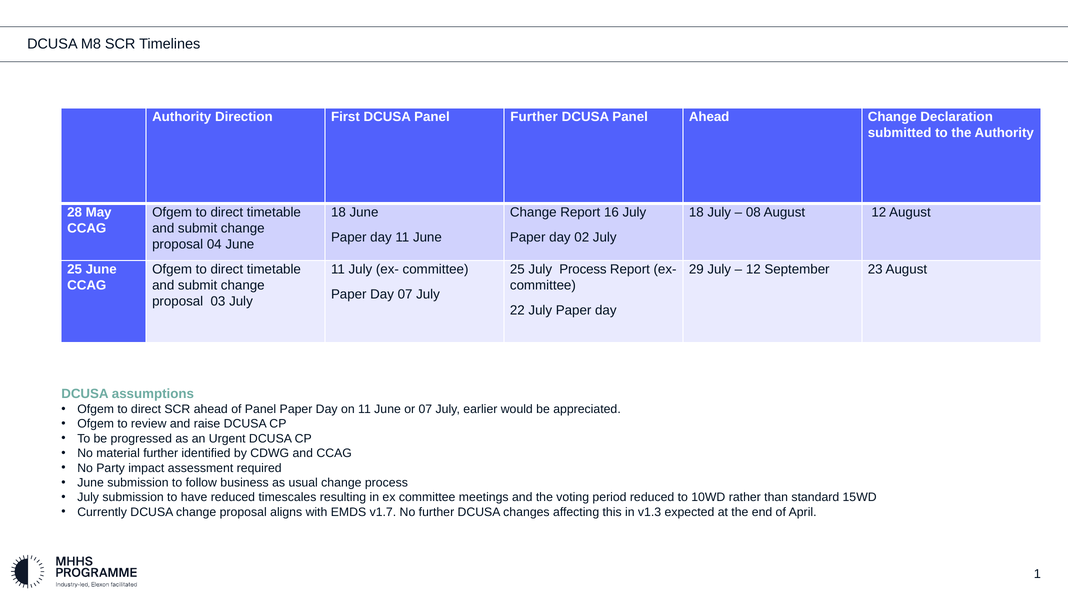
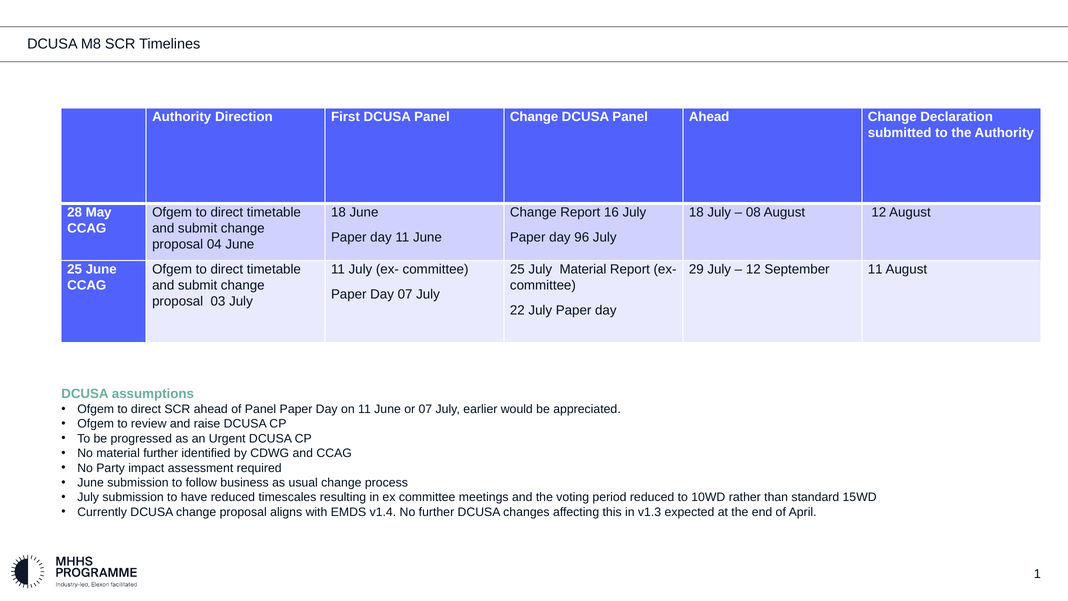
Panel Further: Further -> Change (534, 117)
02: 02 -> 96 (582, 237)
July Process: Process -> Material (583, 269)
September 23: 23 -> 11 (875, 269)
v1.7: v1.7 -> v1.4 (383, 512)
